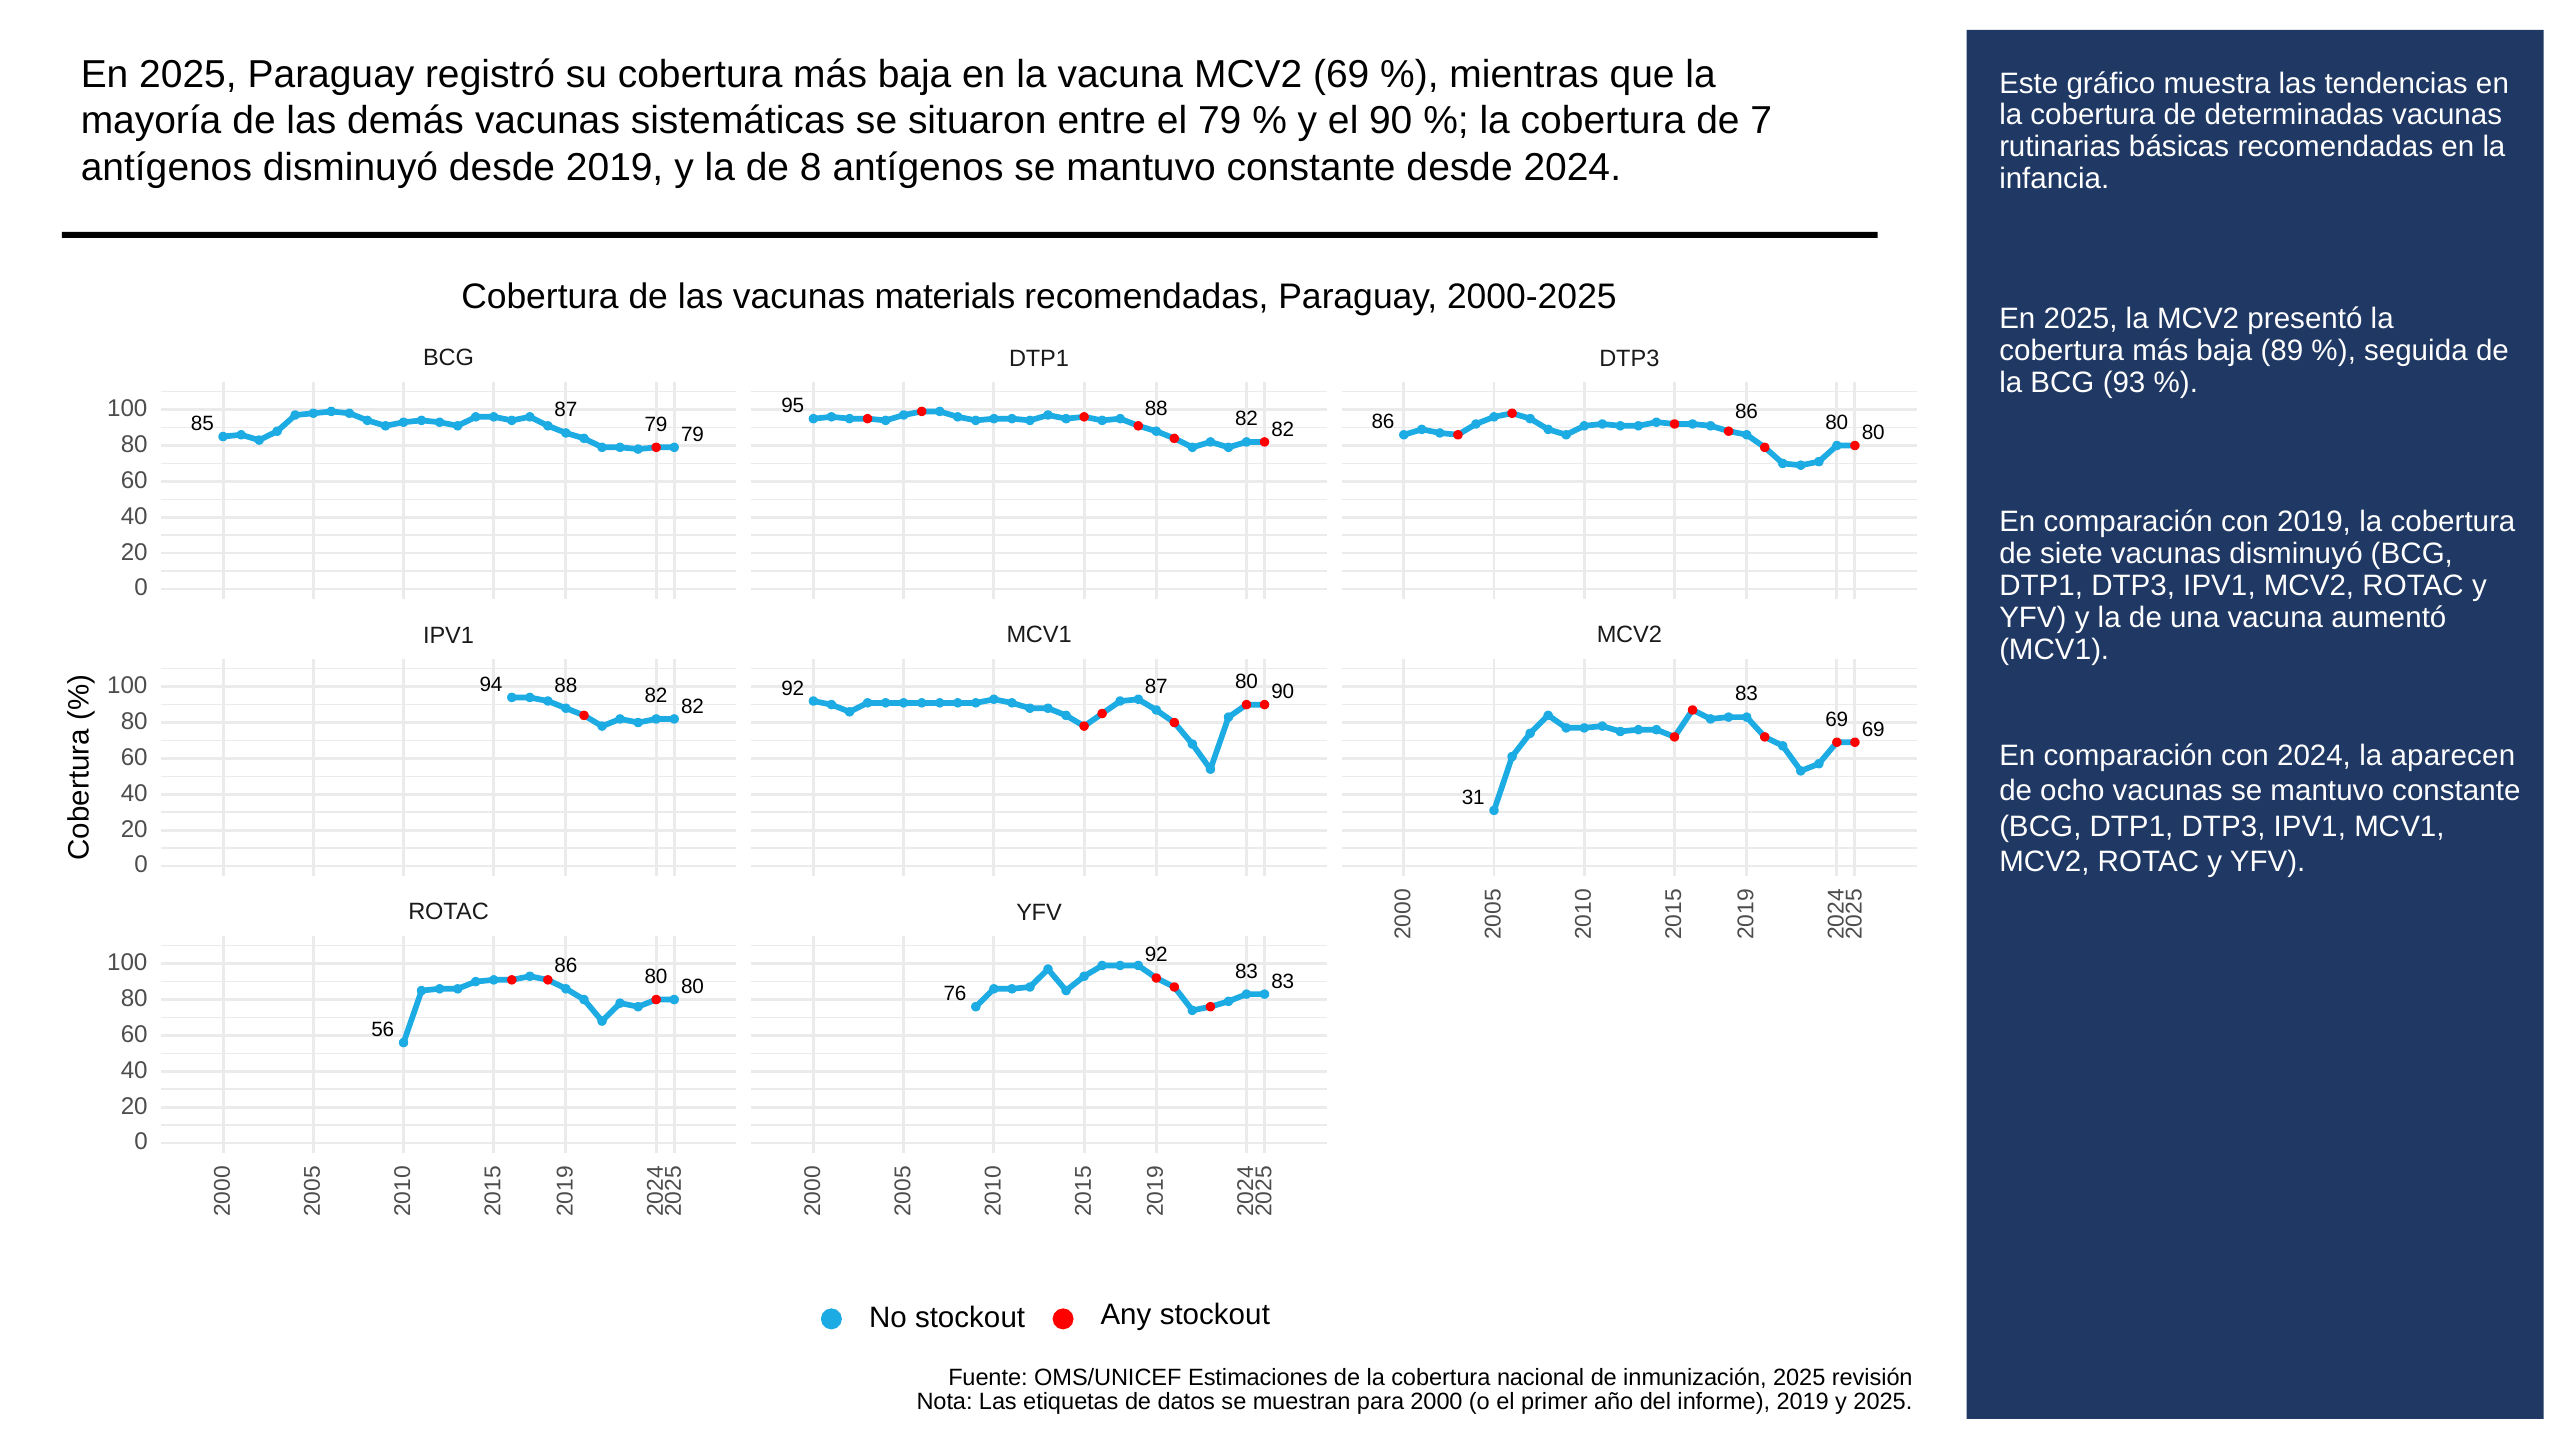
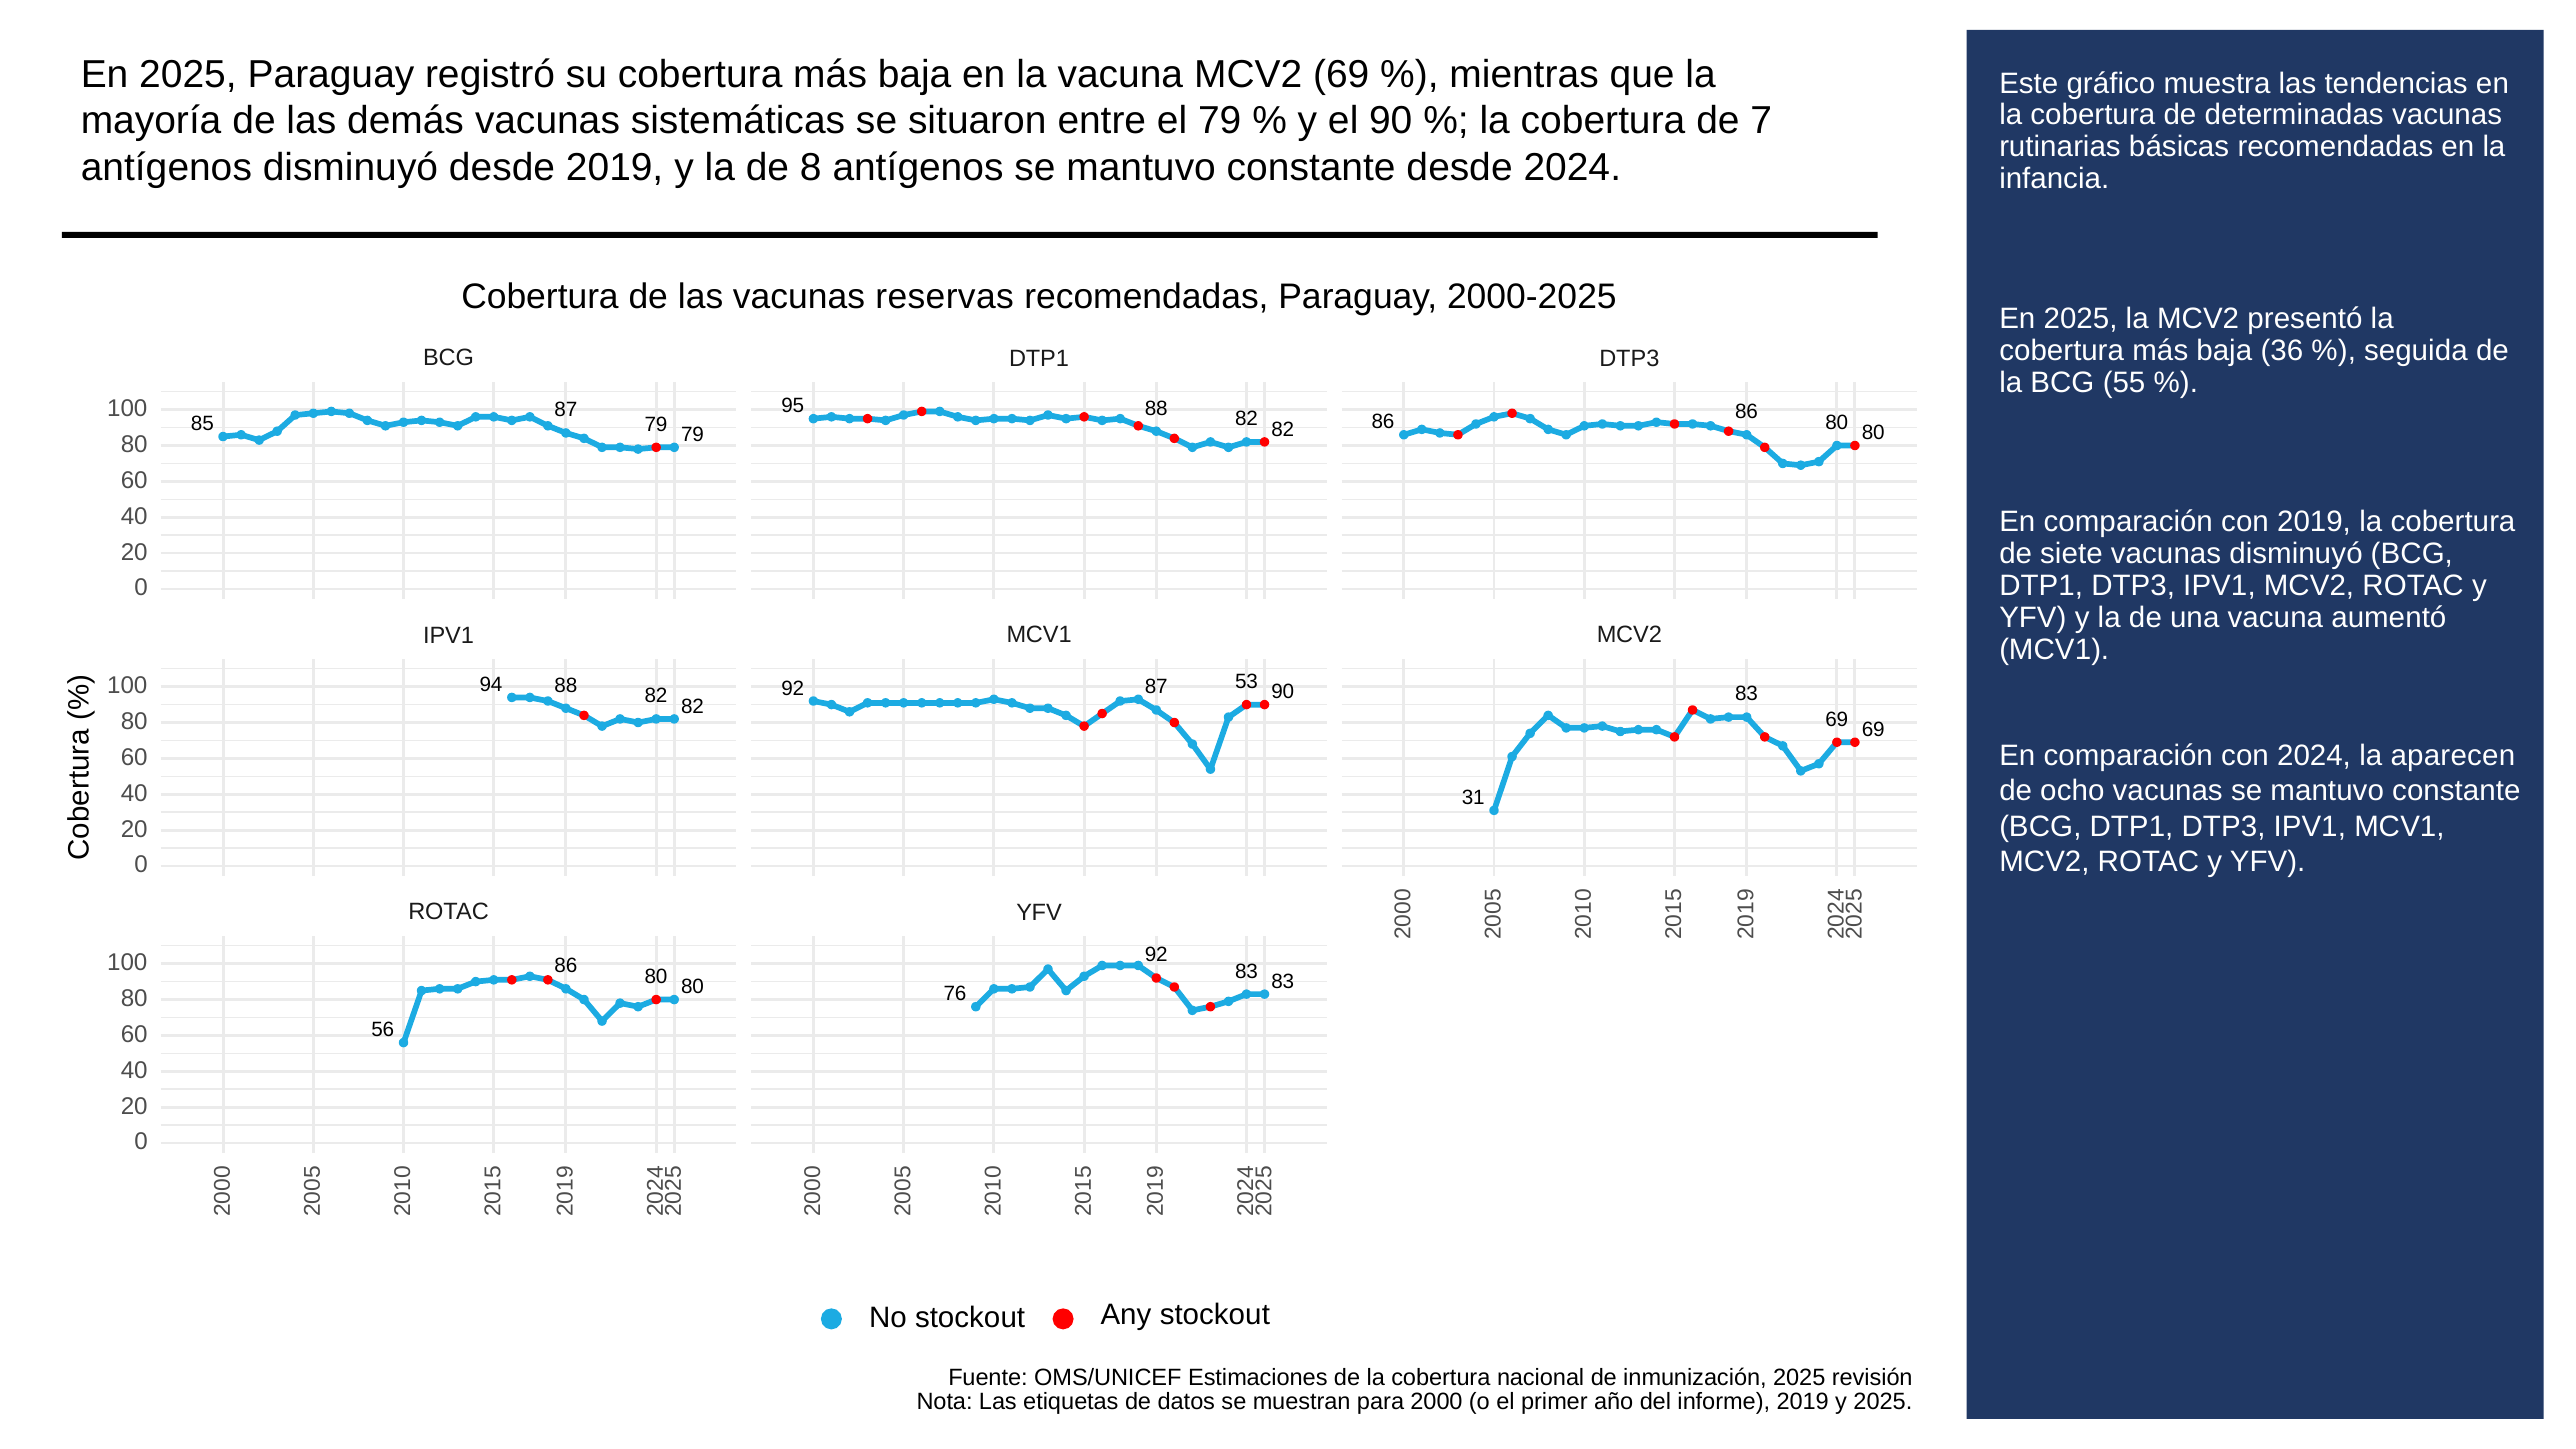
materials: materials -> reservas (945, 297)
89: 89 -> 36 (2282, 351)
93: 93 -> 55 (2124, 382)
87 80: 80 -> 53 (1247, 682)
